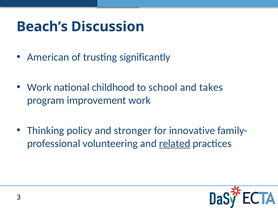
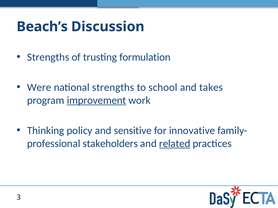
American: American -> Strengths (48, 57)
significantly: significantly -> formulation (145, 57)
Work: Work -> Were (39, 88)
national childhood: childhood -> strengths (113, 88)
improvement underline: none -> present (97, 101)
stronger: stronger -> sensitive (133, 131)
volunteering: volunteering -> stakeholders (110, 144)
